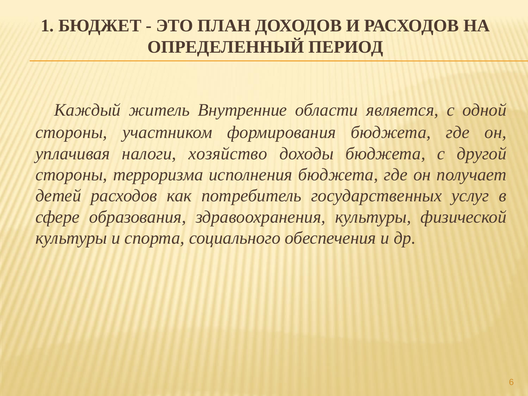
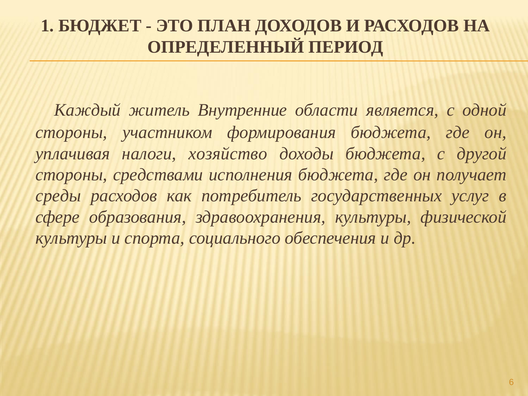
терроризма: терроризма -> средствами (158, 175)
детей: детей -> среды (58, 196)
